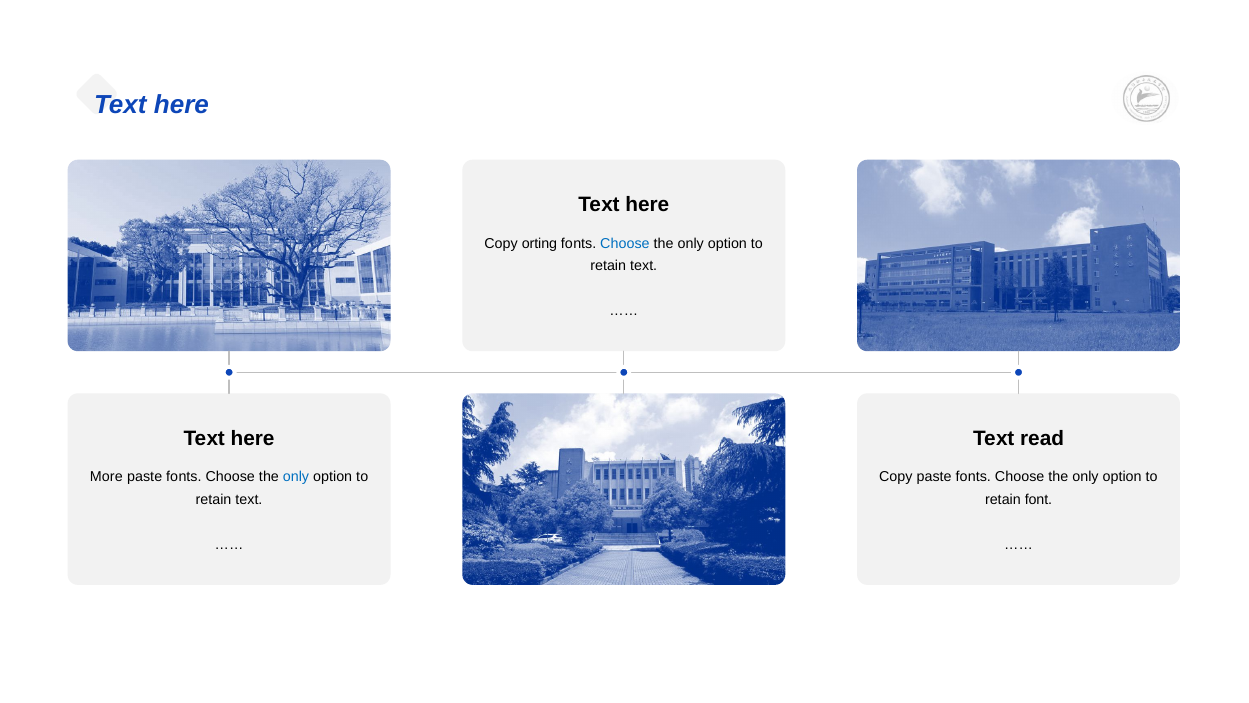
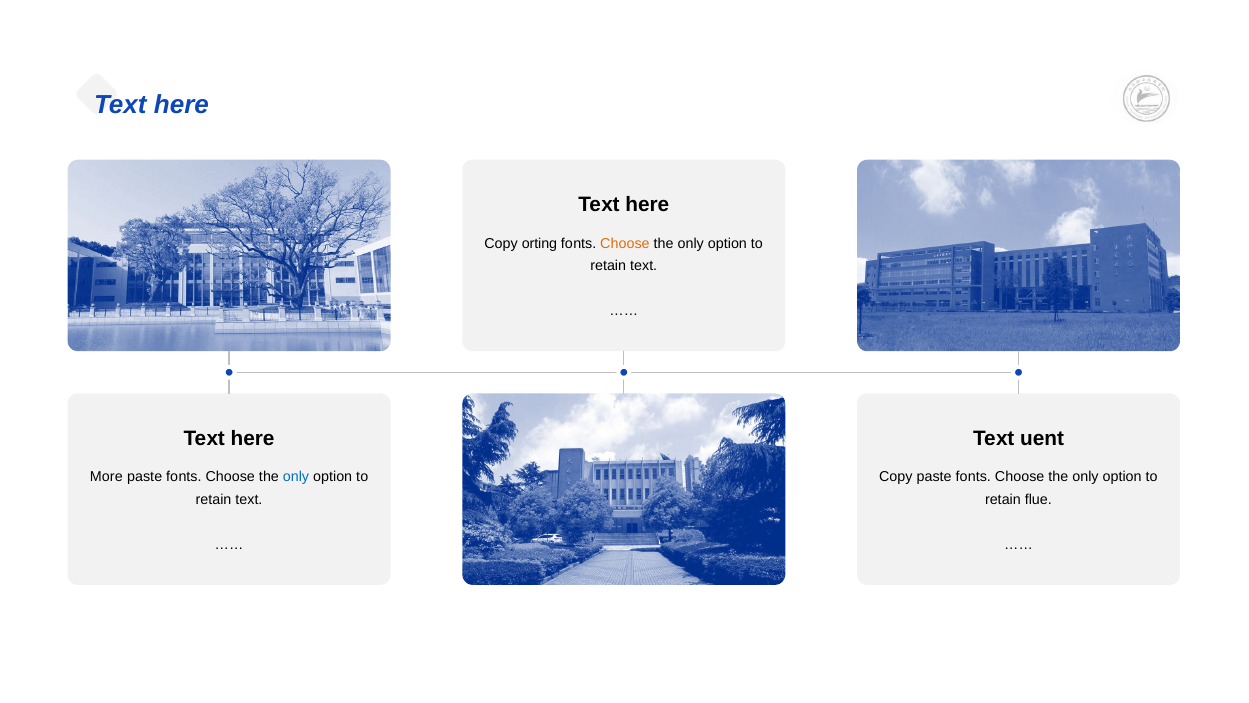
Choose colour: blue -> orange (625, 243)
read: read -> uent (1042, 438)
font: font -> flue (1038, 499)
